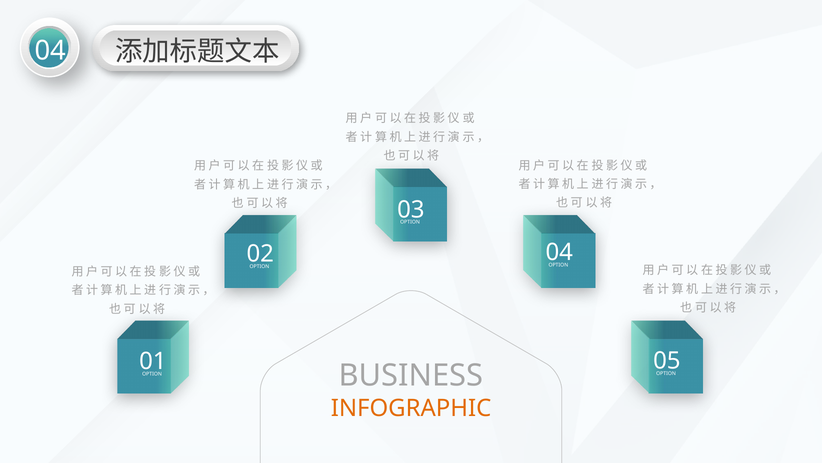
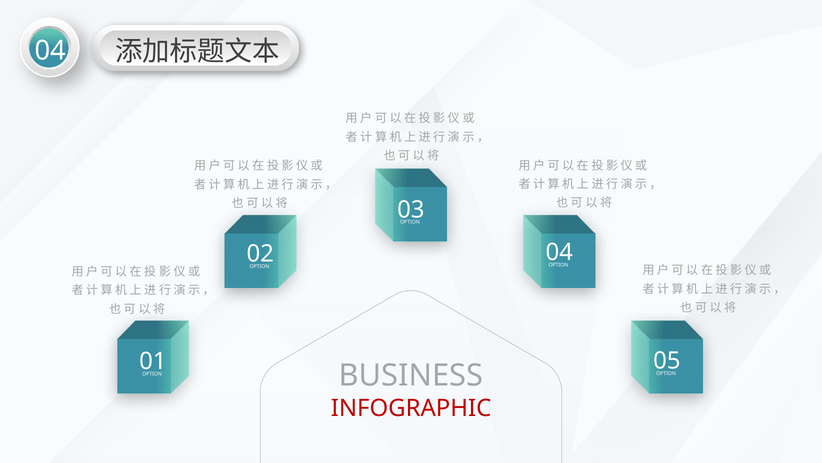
INFOGRAPHIC colour: orange -> red (411, 408)
